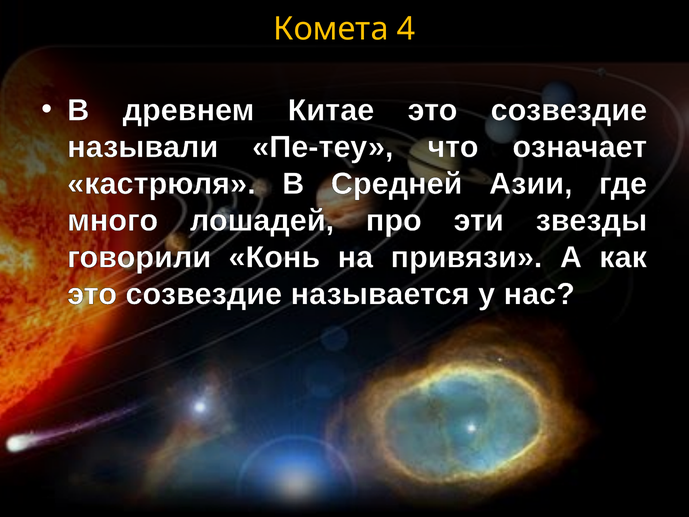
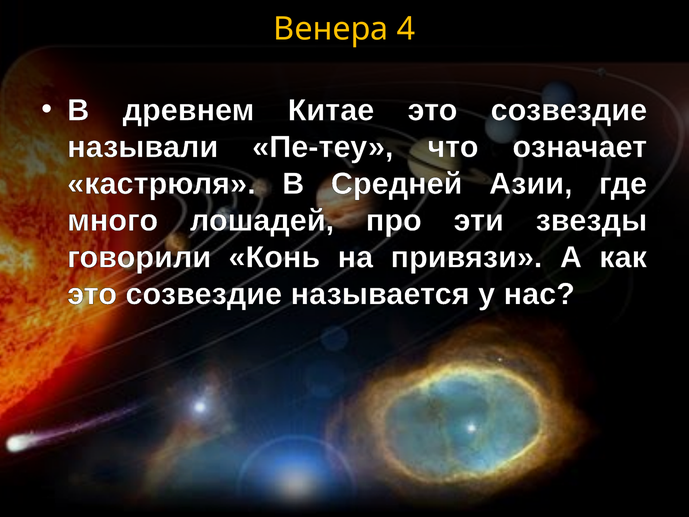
Комета: Комета -> Венера (331, 29)
